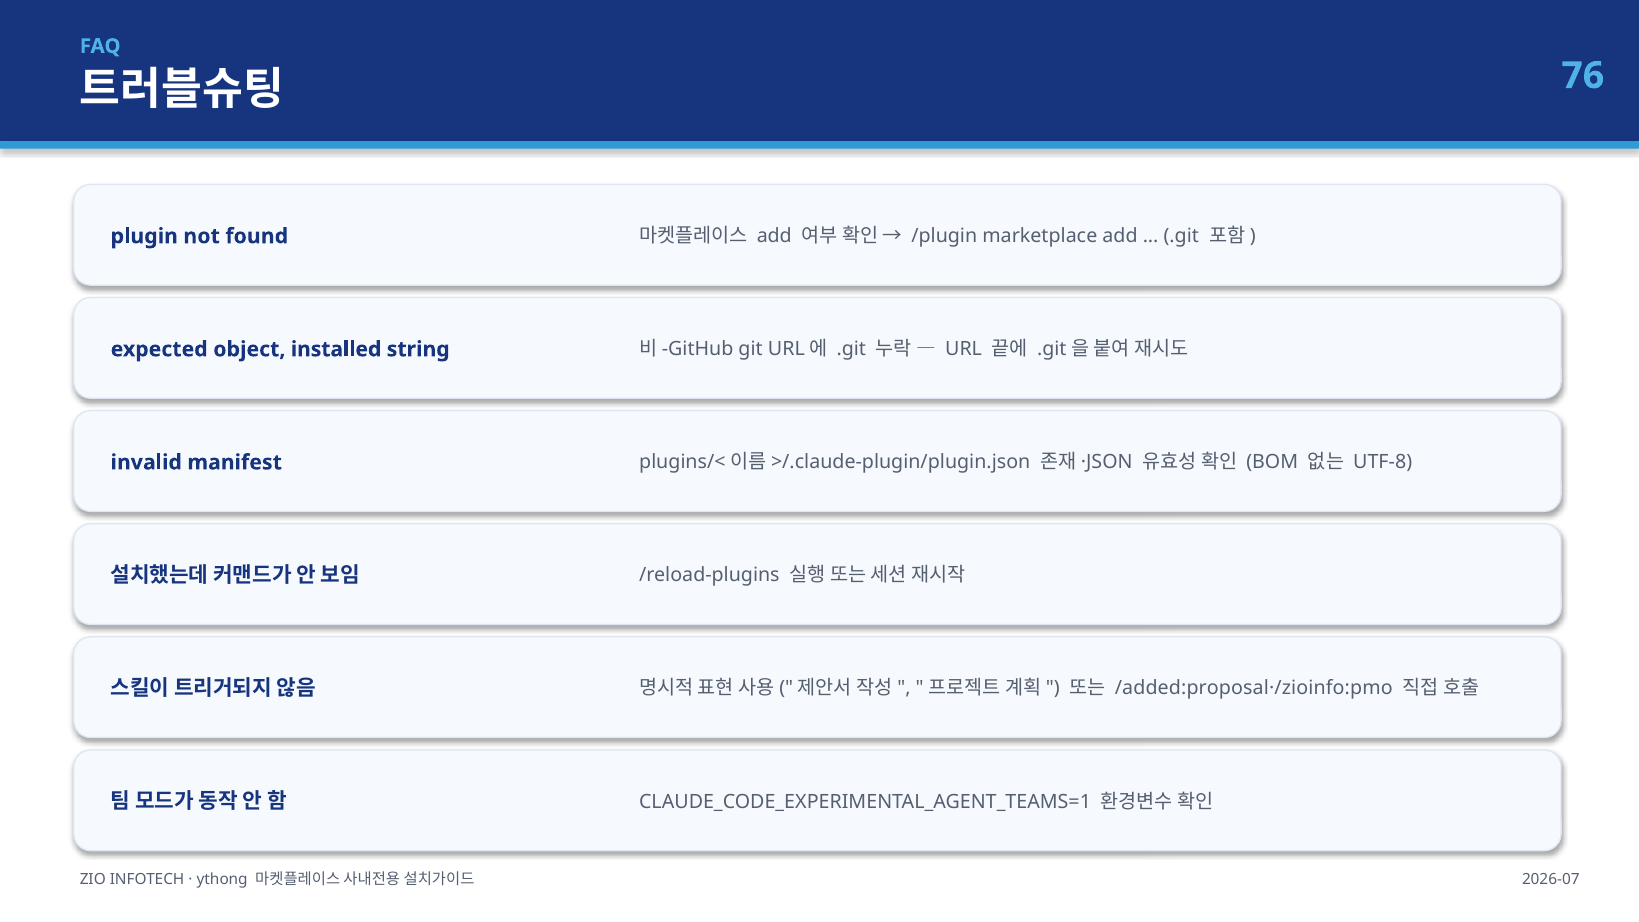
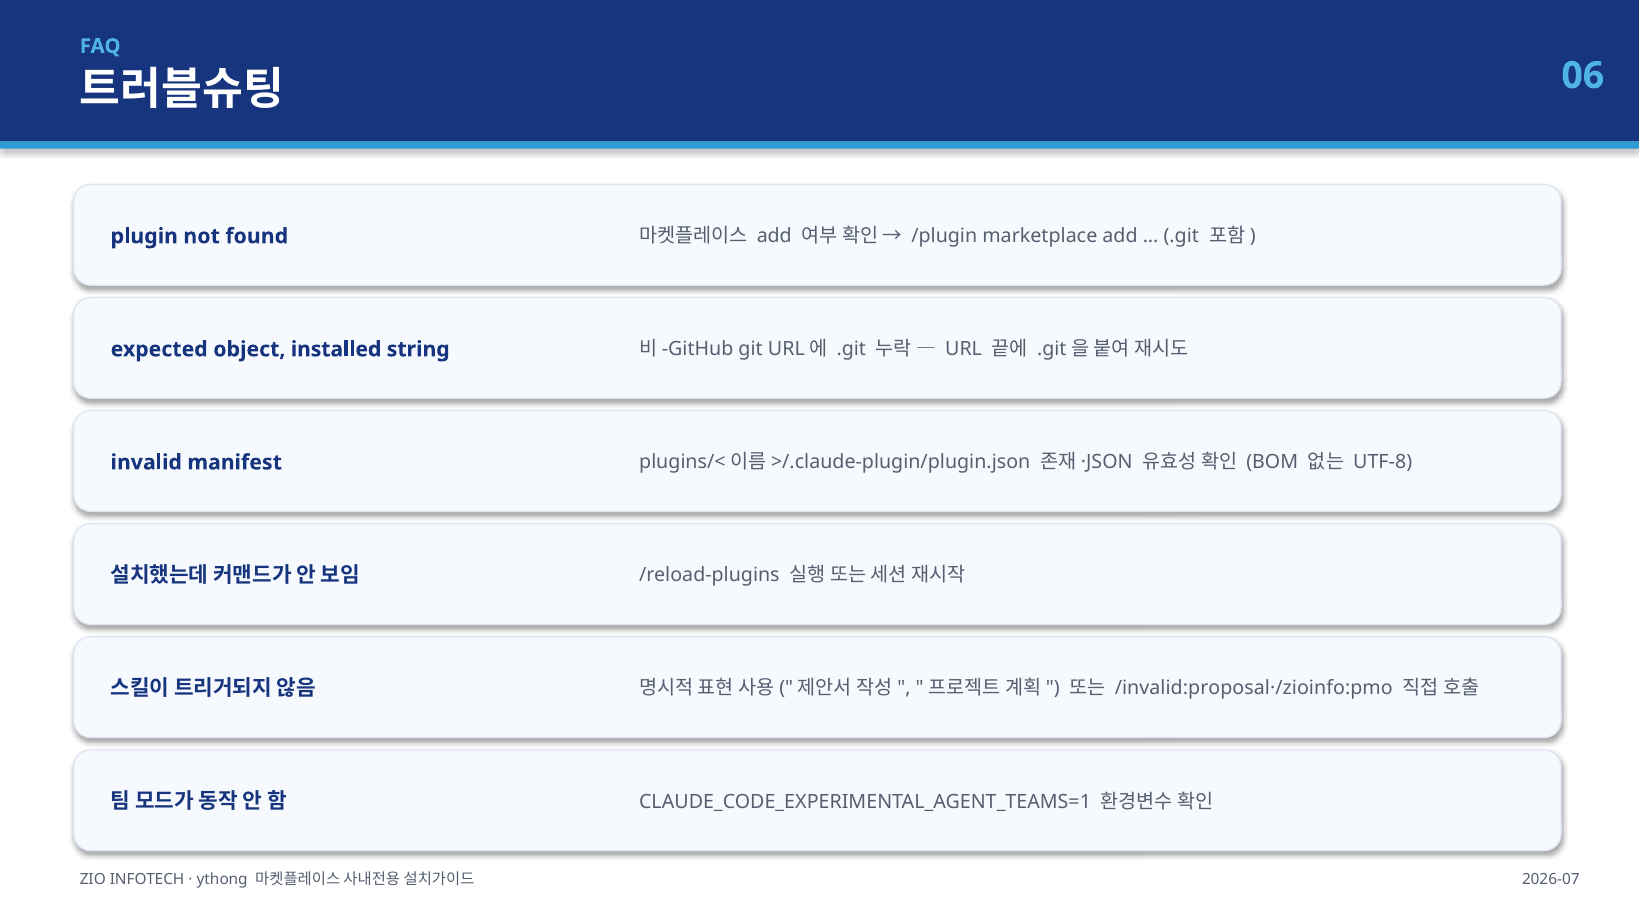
76: 76 -> 06 (1583, 76)
/added:proposal·/zioinfo:pmo: /added:proposal·/zioinfo:pmo -> /invalid:proposal·/zioinfo:pmo (1254, 688)
